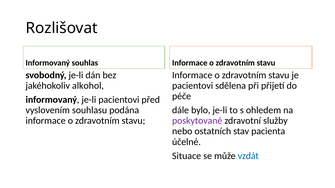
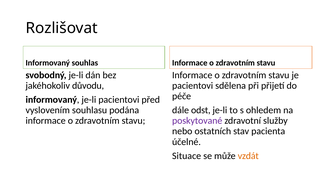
alkohol: alkohol -> důvodu (88, 86)
bylo: bylo -> odst (201, 110)
vzdát colour: blue -> orange (248, 156)
